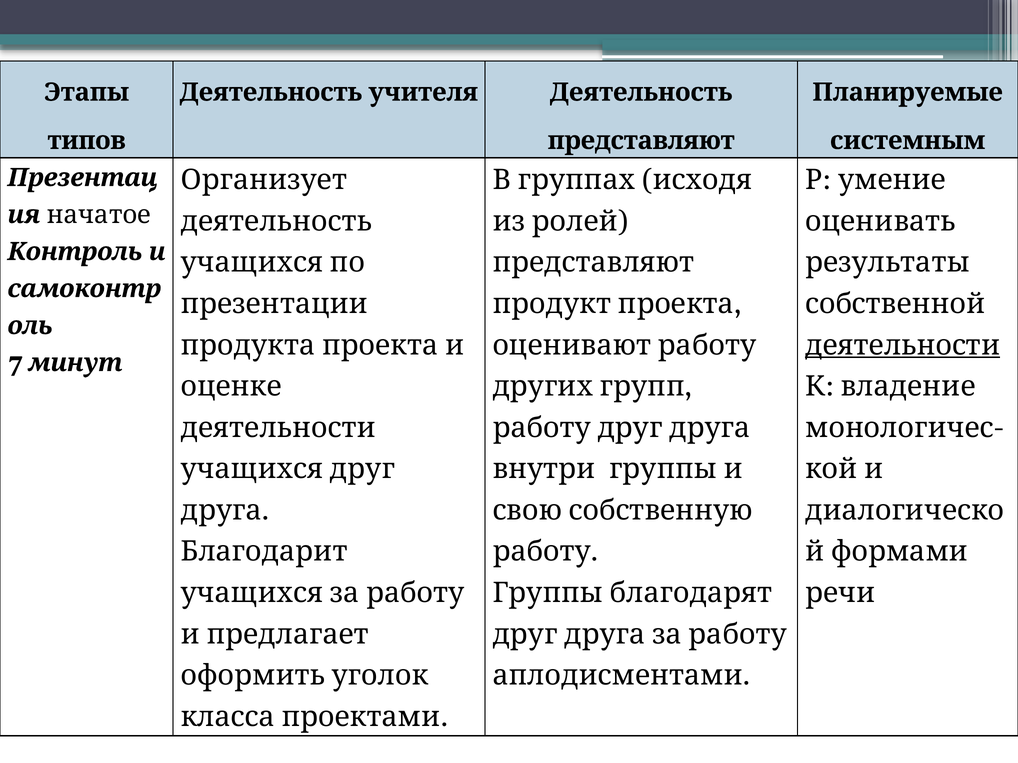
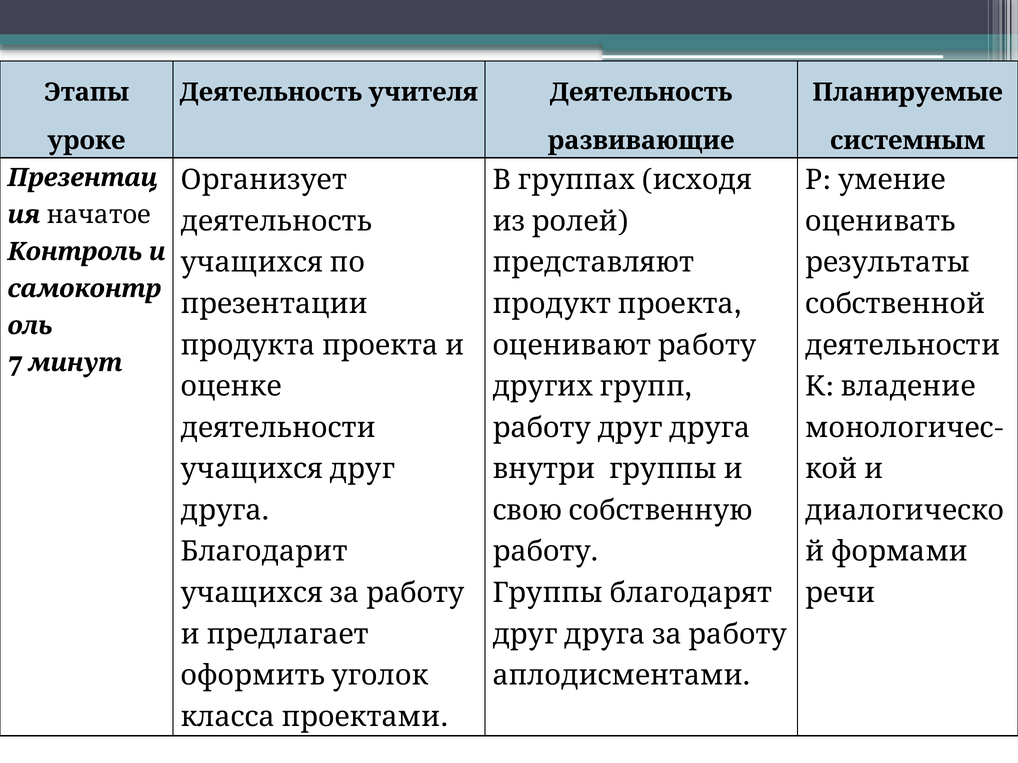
типов: типов -> уроке (86, 141)
представляют: представляют -> развивающие (641, 141)
деятельности underline: present -> none (903, 345)
